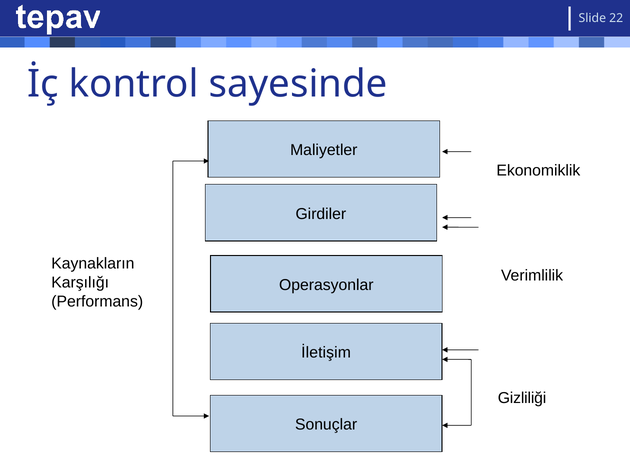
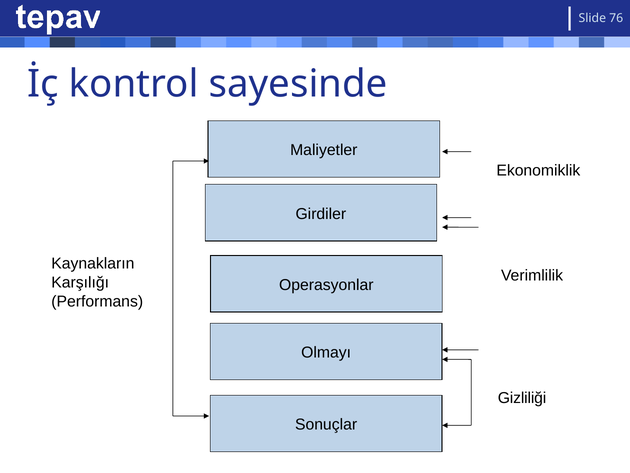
22: 22 -> 76 (616, 18)
İletişim: İletişim -> Olmayı (326, 352)
